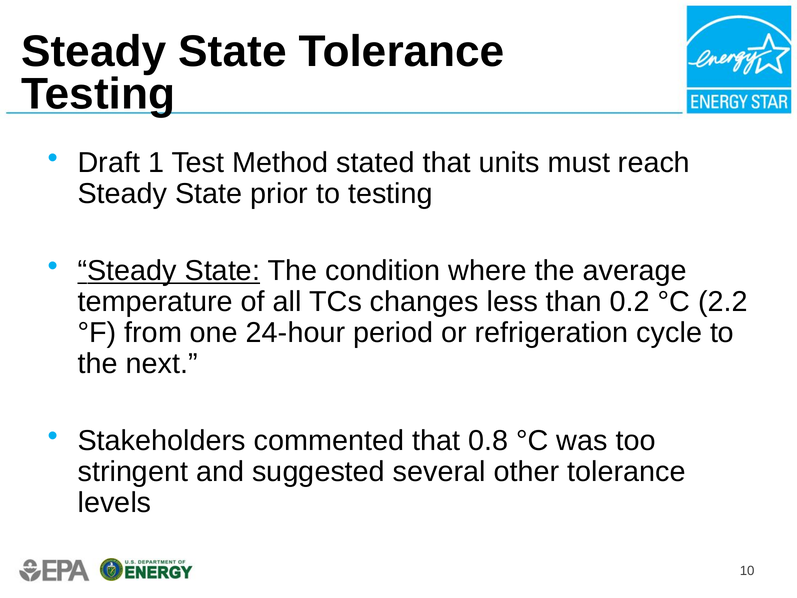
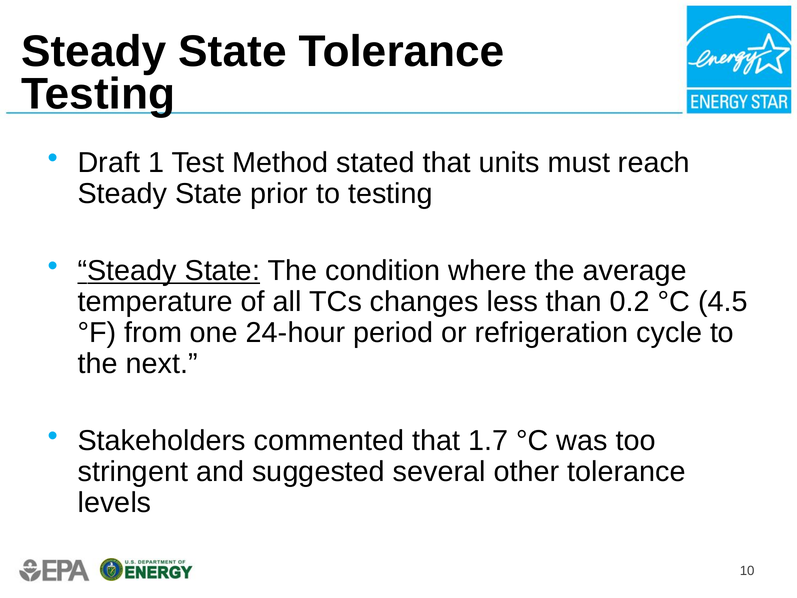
2.2: 2.2 -> 4.5 (723, 302)
0.8: 0.8 -> 1.7 (488, 440)
